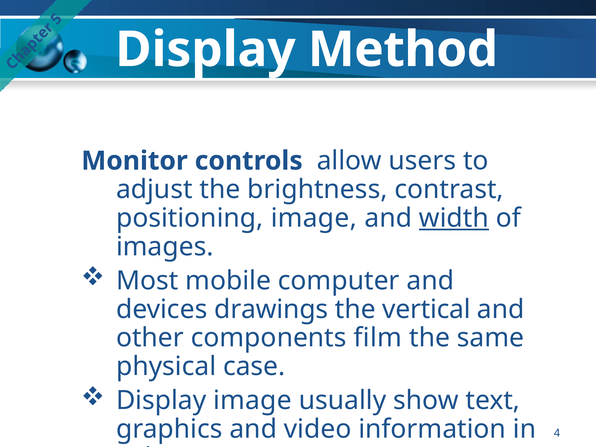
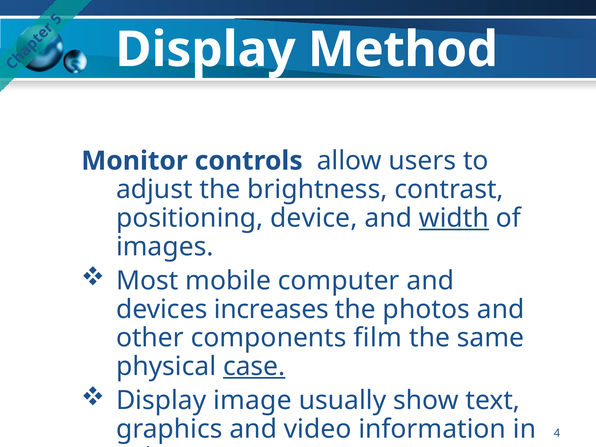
positioning image: image -> device (314, 218)
drawings: drawings -> increases (271, 309)
vertical: vertical -> photos (426, 309)
case underline: none -> present (254, 367)
